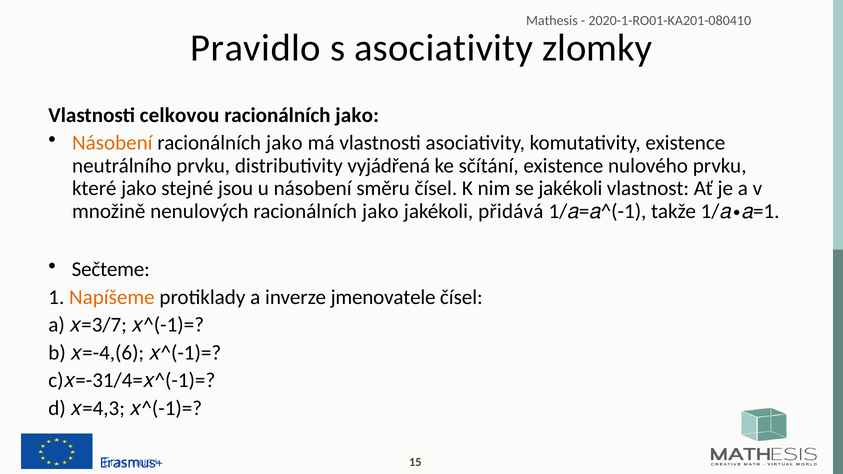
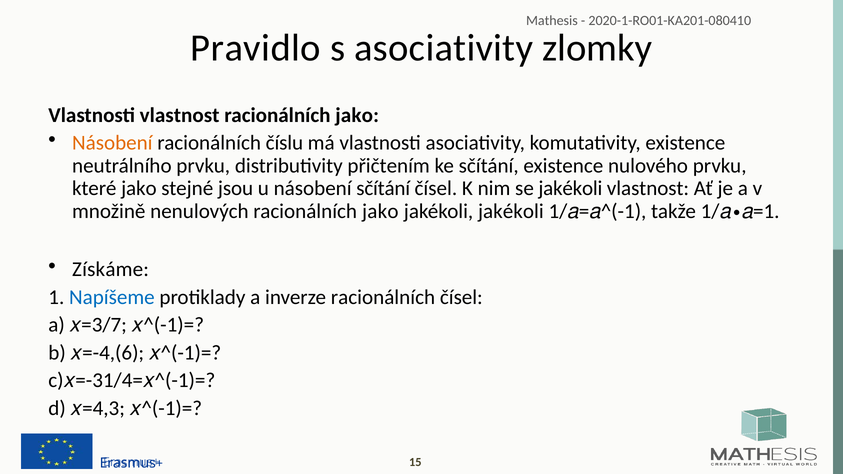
Vlastnosti celkovou: celkovou -> vlastnost (180, 115)
jako: jako -> číslu (284, 143)
vyjádřená: vyjádřená -> přičtením (389, 166)
násobení směru: směru -> sčítání (383, 189)
jakékoli přidává: přidává -> jakékoli (511, 211)
Sečteme: Sečteme -> Získáme (111, 269)
Napíšeme colour: orange -> blue (112, 297)
inverze jmenovatele: jmenovatele -> racionálních (383, 297)
